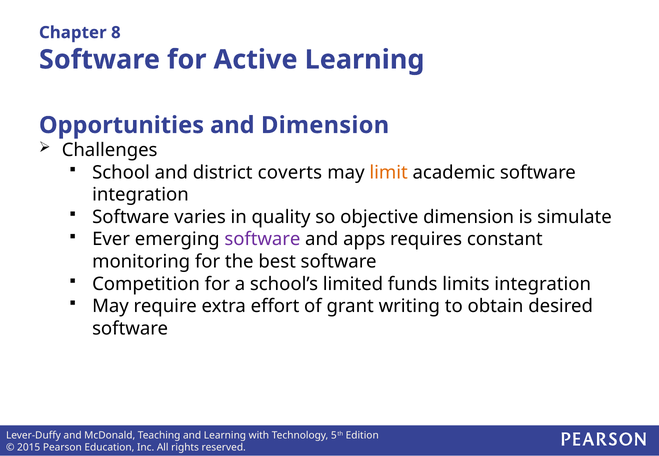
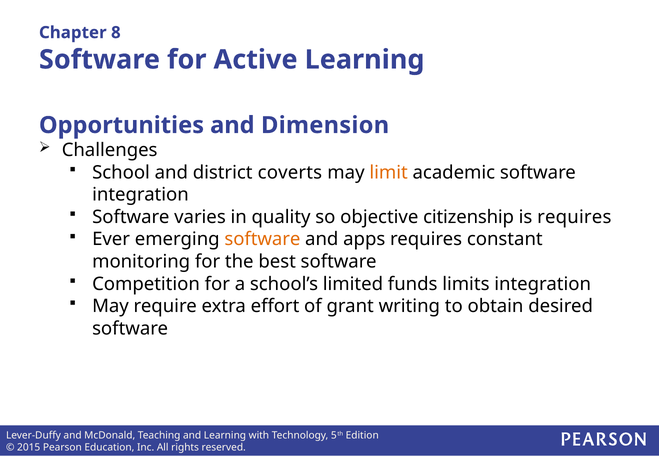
objective dimension: dimension -> citizenship (469, 217)
is simulate: simulate -> requires (574, 217)
software colour: purple -> orange (262, 239)
